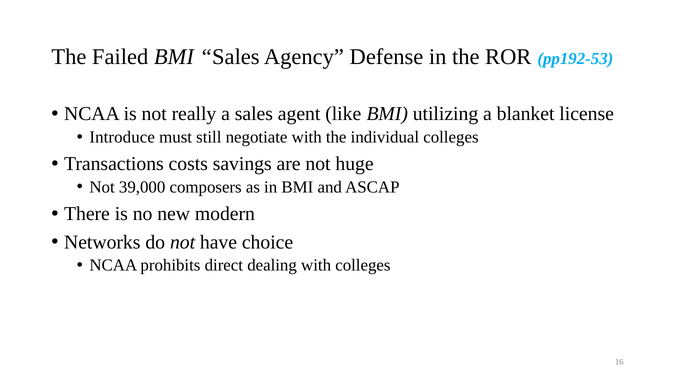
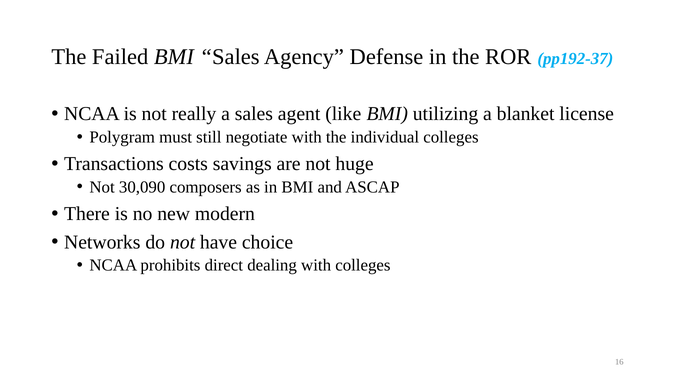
pp192-53: pp192-53 -> pp192-37 (575, 59)
Introduce: Introduce -> Polygram (122, 137)
39,000: 39,000 -> 30,090 (142, 187)
